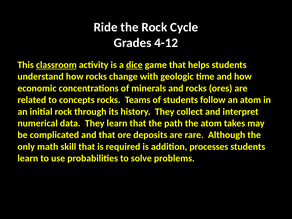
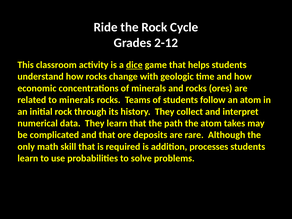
4-12: 4-12 -> 2-12 (166, 43)
classroom underline: present -> none (56, 65)
to concepts: concepts -> minerals (77, 100)
